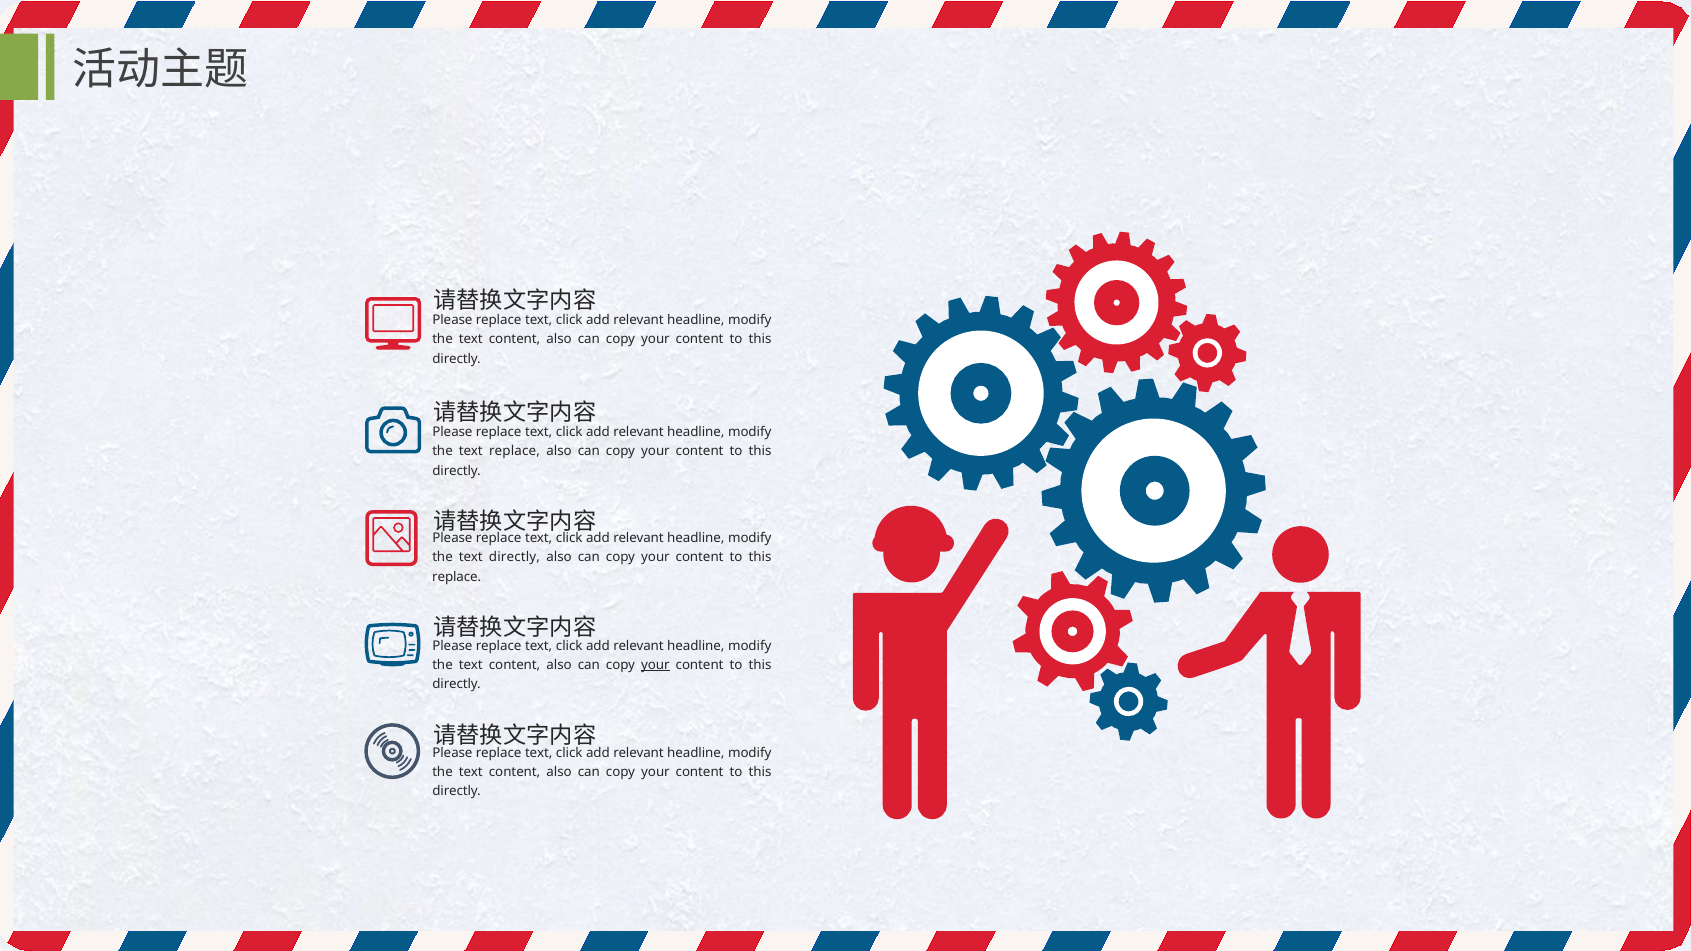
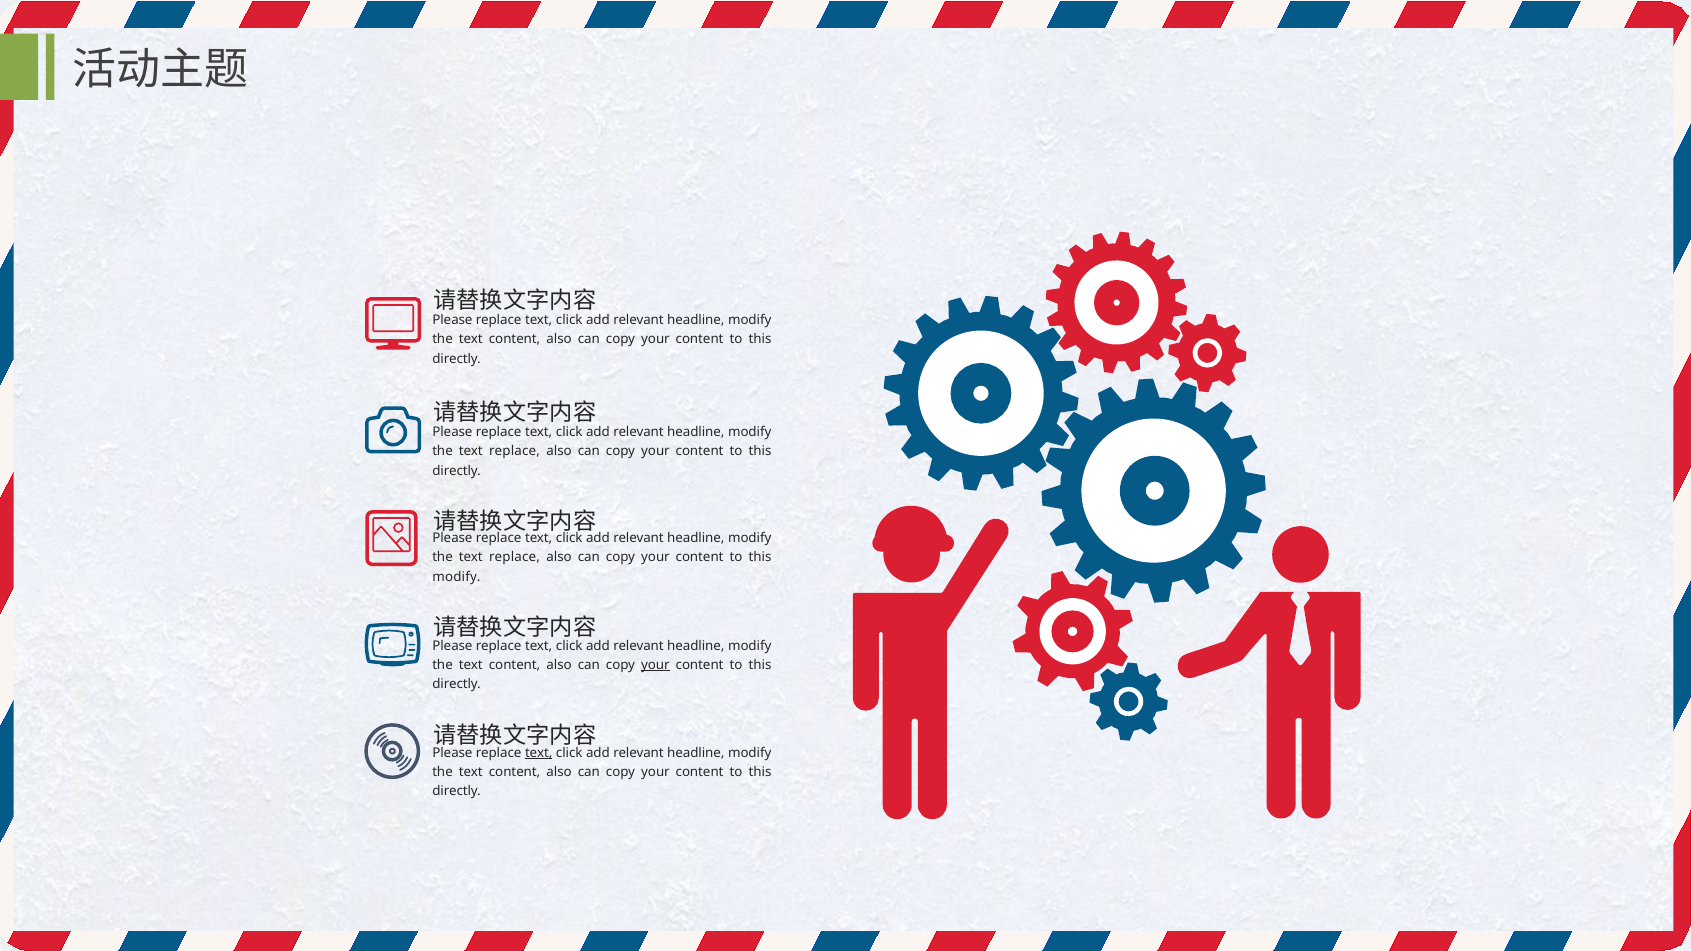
directly: directly -> replace (514, 558)
replace: replace -> modify (457, 577)
text underline: none -> present (539, 753)
